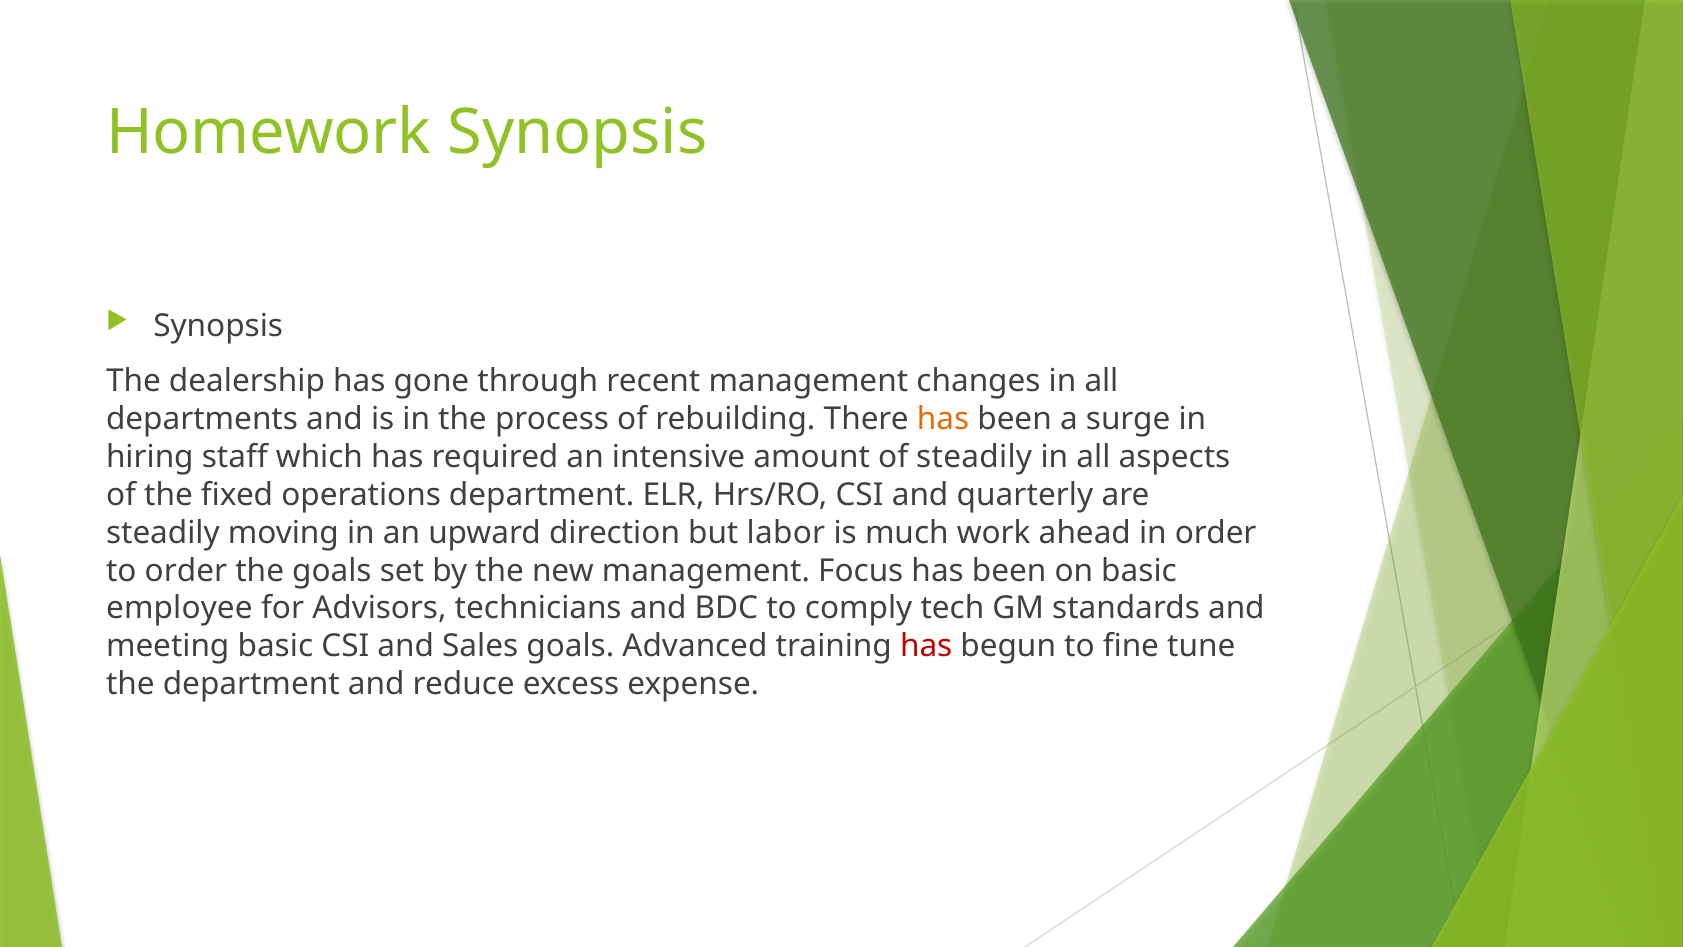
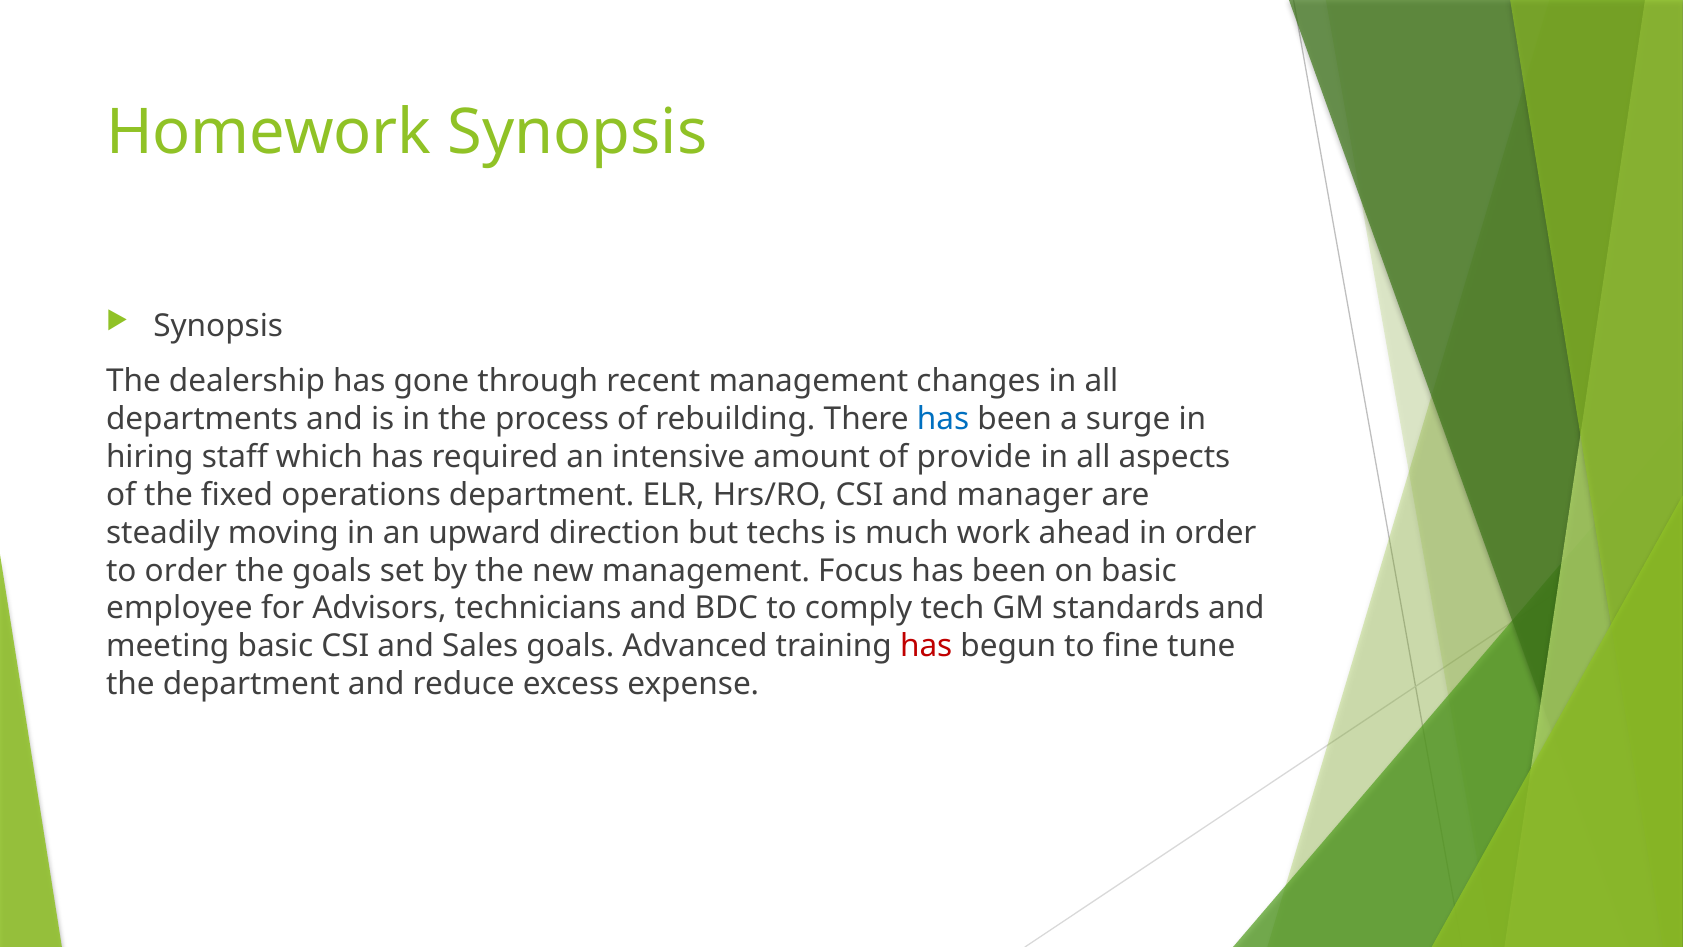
has colour: orange -> blue (943, 419)
of steadily: steadily -> provide (974, 457)
quarterly: quarterly -> manager (1025, 495)
labor: labor -> techs (786, 533)
